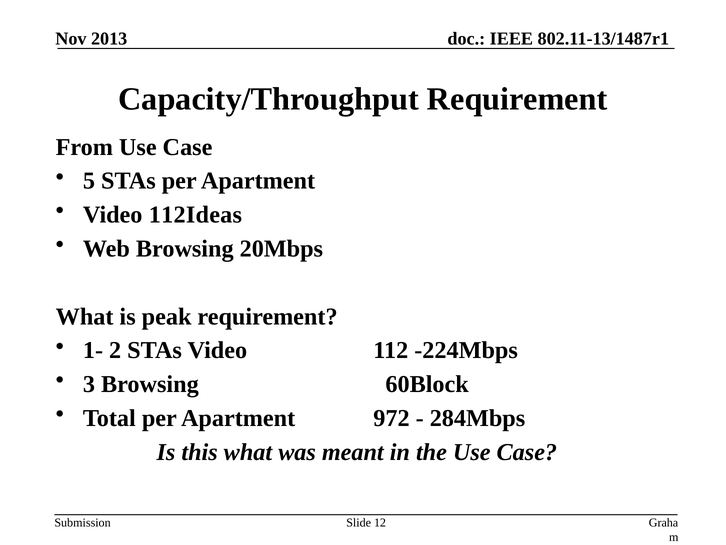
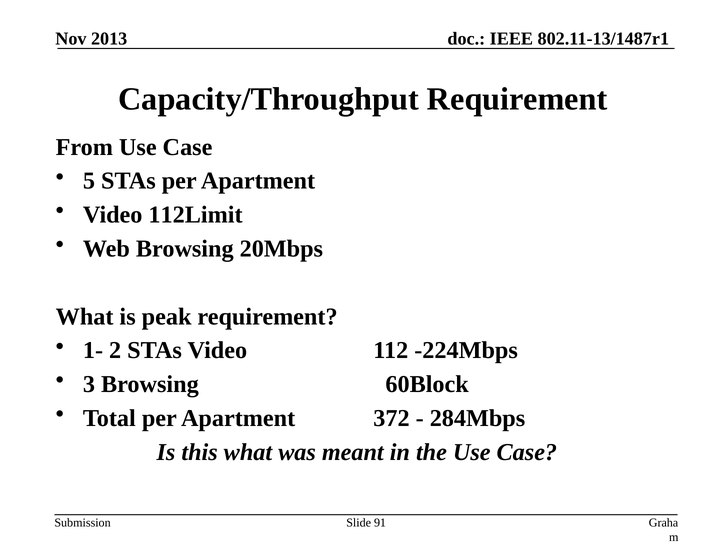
112Ideas: 112Ideas -> 112Limit (196, 215)
972: 972 -> 372 (392, 418)
12: 12 -> 91 (380, 522)
